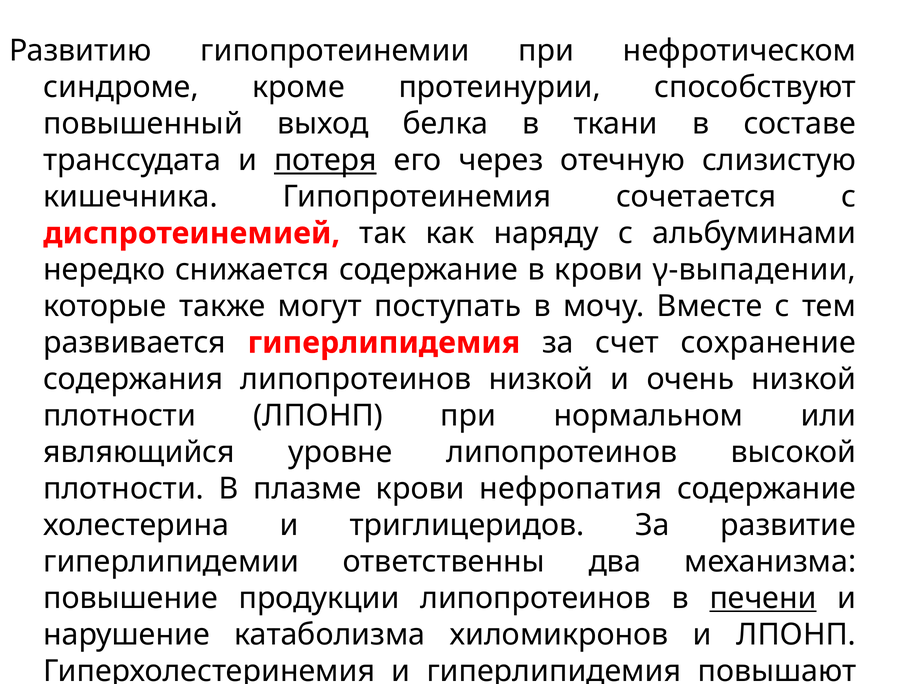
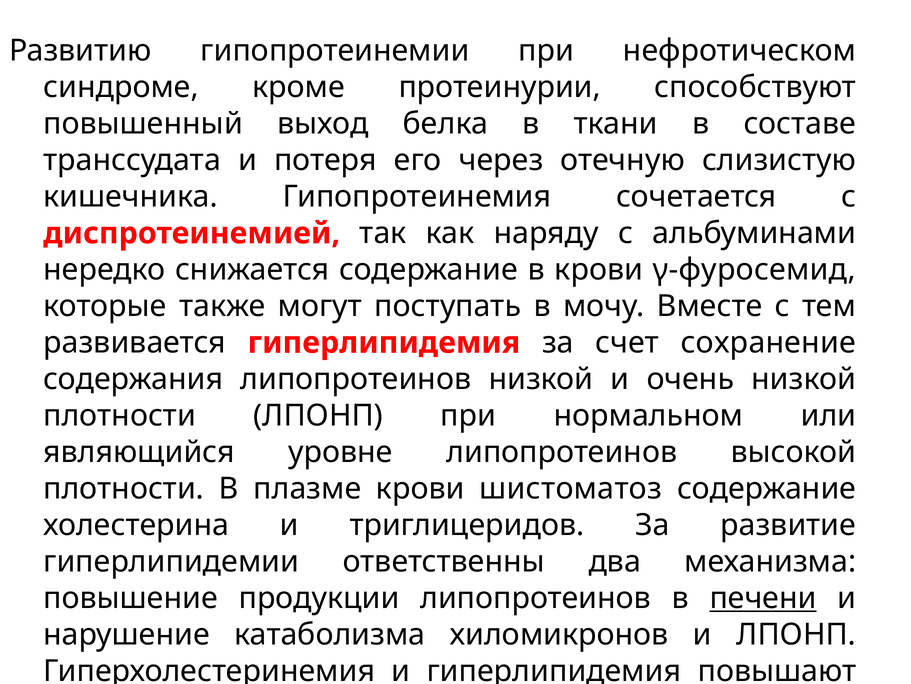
потеря underline: present -> none (325, 160)
γ-выпадении: γ-выпадении -> γ-фуросемид (754, 270)
нефропатия: нефропатия -> шистоматоз (571, 488)
